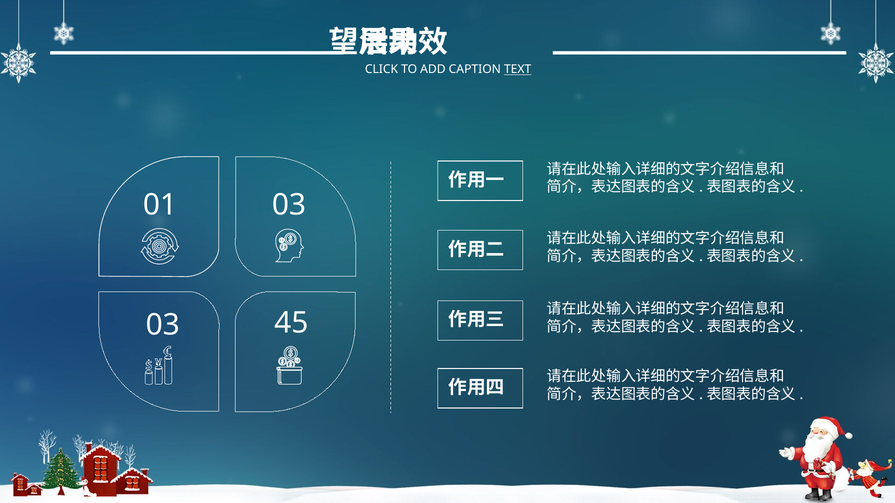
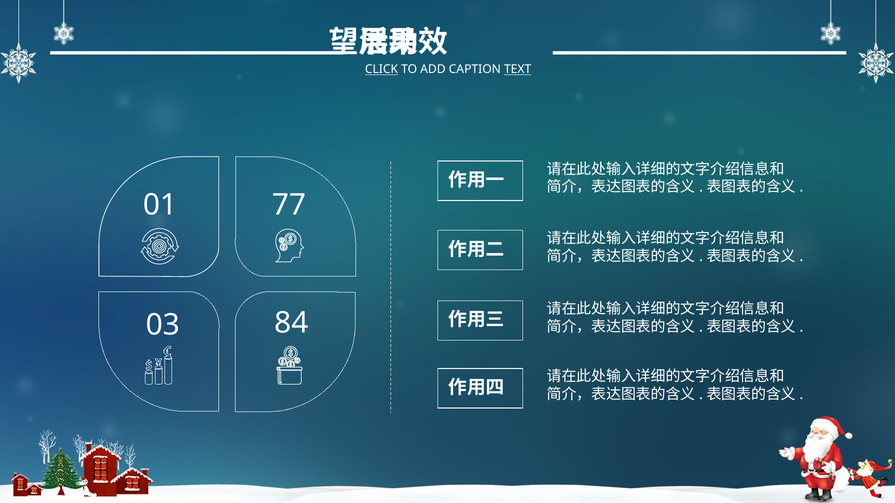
CLICK underline: none -> present (381, 70)
01 03: 03 -> 77 (289, 205)
45: 45 -> 84 (291, 323)
